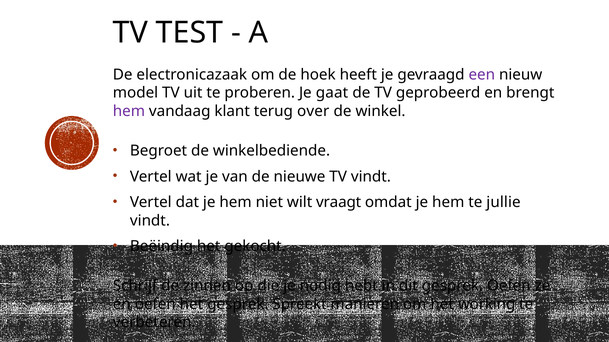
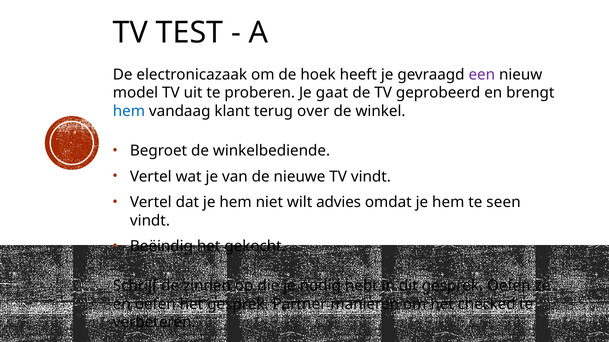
hem colour: purple -> blue (129, 111)
vraagt: vraagt -> advies (339, 203)
jullie: jullie -> seen (504, 203)
Spreekt: Spreekt -> Partner (299, 305)
working: working -> checked (487, 305)
